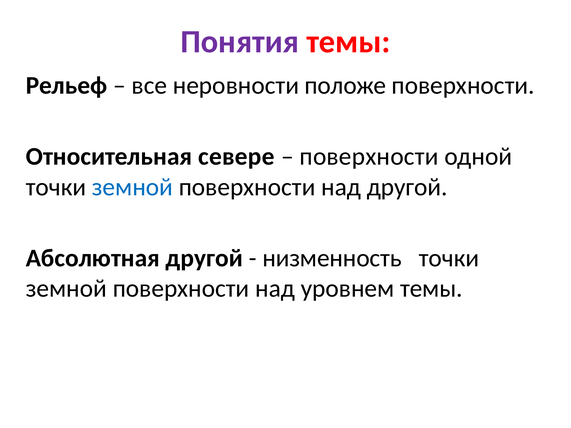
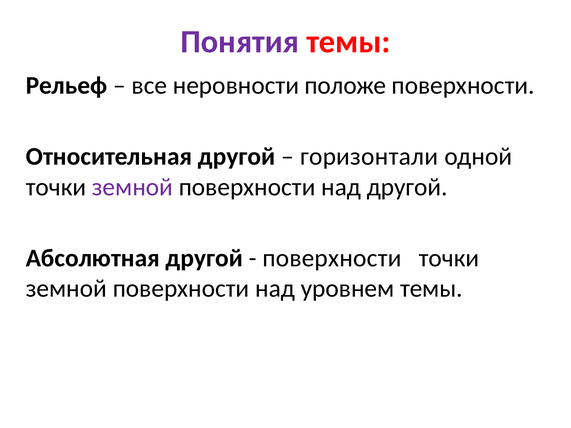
Относительная севере: севере -> другой (237, 157)
поверхности: поверхности -> горизонтали (369, 157)
земной colour: blue -> purple (132, 187)
низменность: низменность -> поверхности (332, 258)
